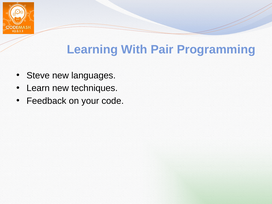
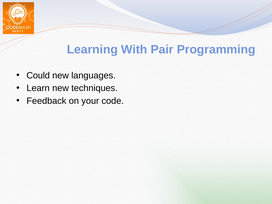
Steve: Steve -> Could (38, 75)
